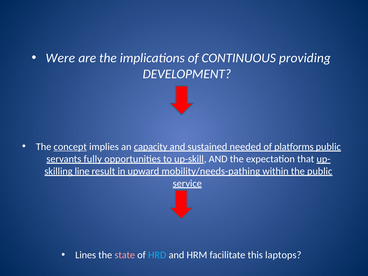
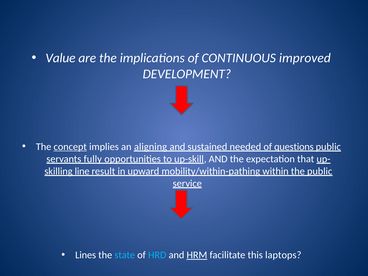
Were: Were -> Value (60, 58)
providing: providing -> improved (305, 58)
capacity: capacity -> aligning (151, 147)
platforms: platforms -> questions (294, 147)
mobility/needs-pathing: mobility/needs-pathing -> mobility/within-pathing (211, 171)
state colour: pink -> light blue (125, 255)
HRM underline: none -> present (197, 255)
